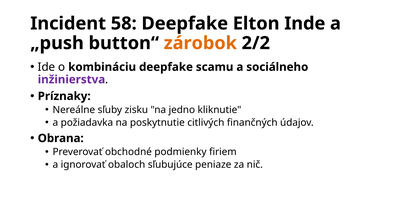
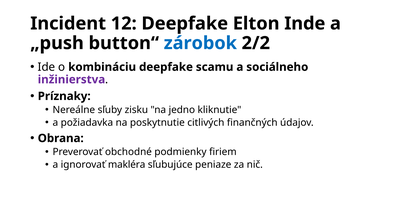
58: 58 -> 12 (124, 24)
zárobok colour: orange -> blue (200, 43)
obaloch: obaloch -> makléra (127, 165)
